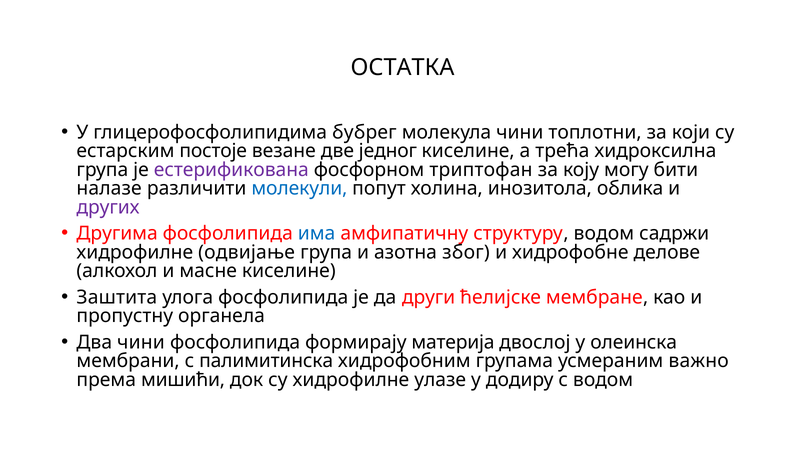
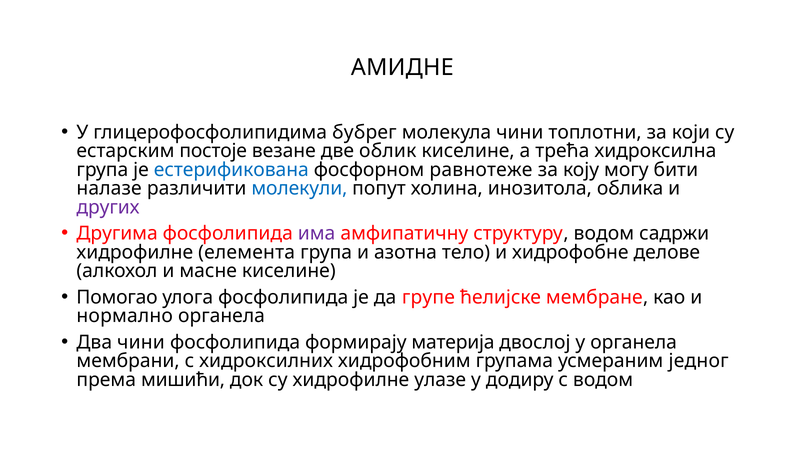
ОСТАТКА: ОСТАТКА -> АМИДНЕ (402, 68)
jeдног: jeдног -> облик (388, 151)
естерификована colour: purple -> blue (231, 170)
триптофан: триптофан -> равнотеже (481, 170)
има colour: blue -> purple (317, 233)
одвијање: одвијање -> елемента (247, 252)
због: због -> тело (466, 252)
Заштита: Заштита -> Помогао (117, 297)
други: други -> групе (428, 297)
пропустну: пропустну -> нормално (125, 316)
у олеинска: олеинска -> органела (634, 342)
палимитинска: палимитинска -> хидроксилних (266, 361)
важно: важно -> једног (699, 361)
